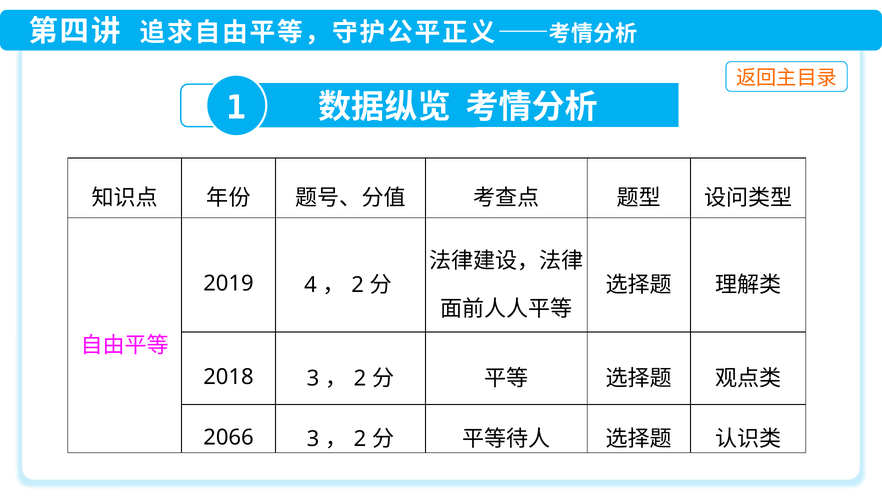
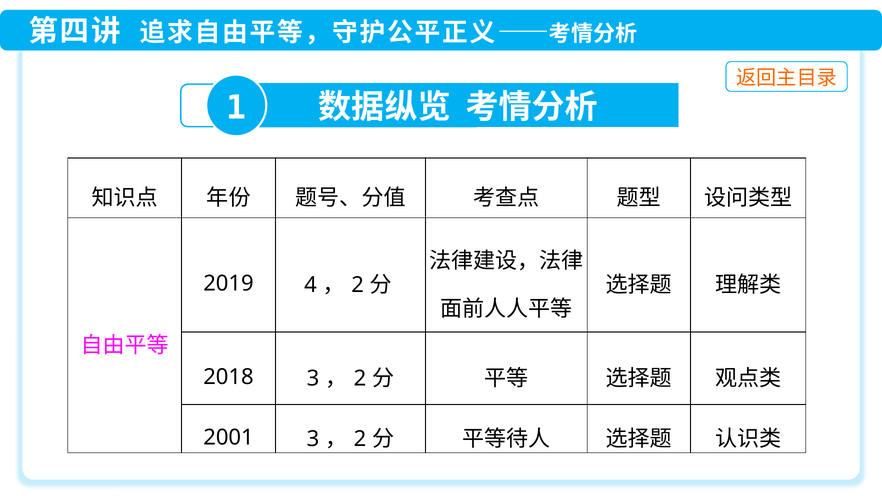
2066: 2066 -> 2001 (229, 437)
